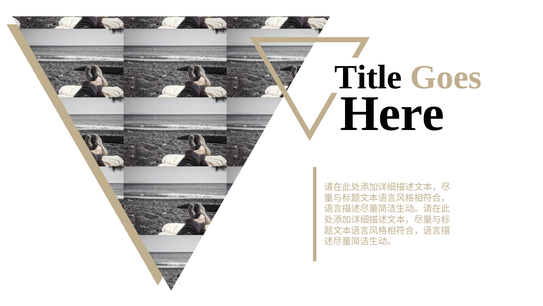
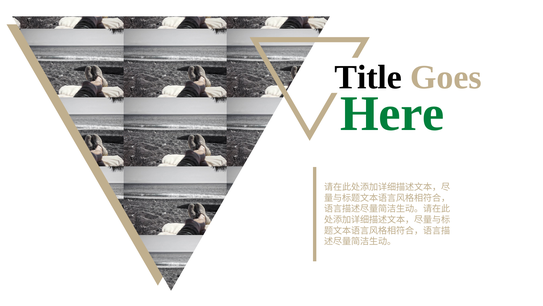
Here colour: black -> green (392, 113)
